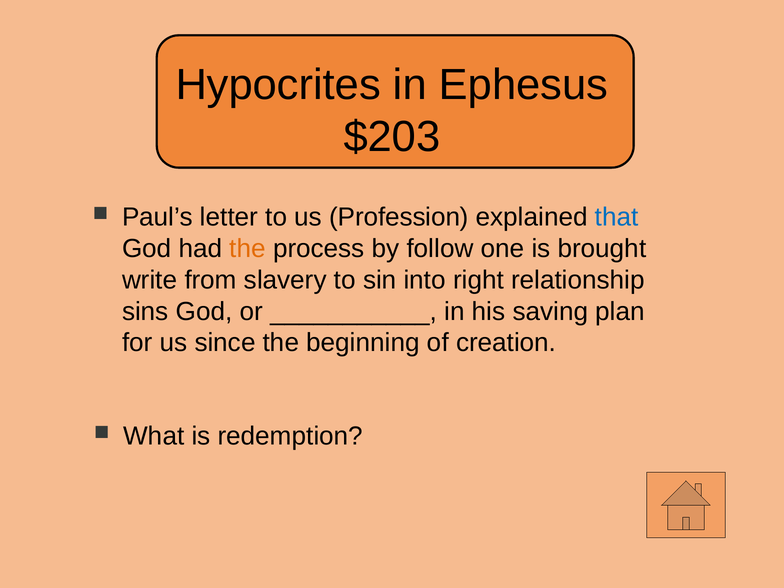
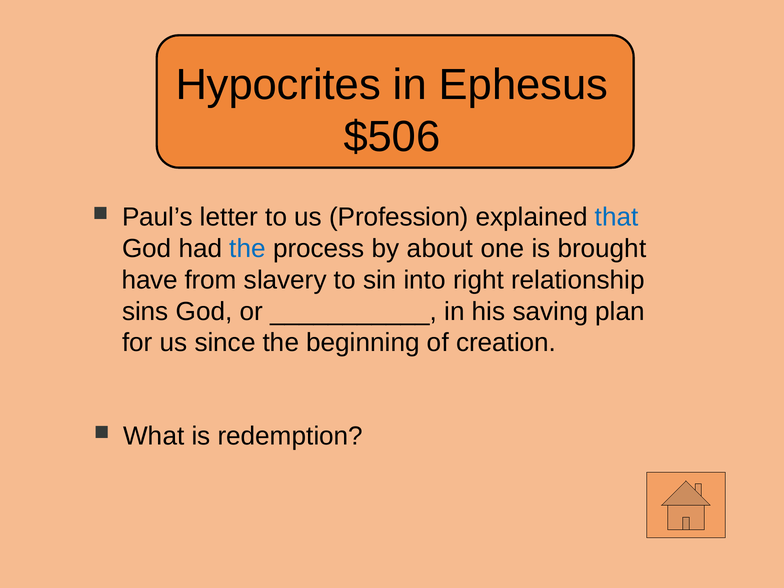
$203: $203 -> $506 (392, 137)
the colour: orange -> blue (248, 249)
follow: follow -> about (440, 249)
write: write -> have (150, 280)
